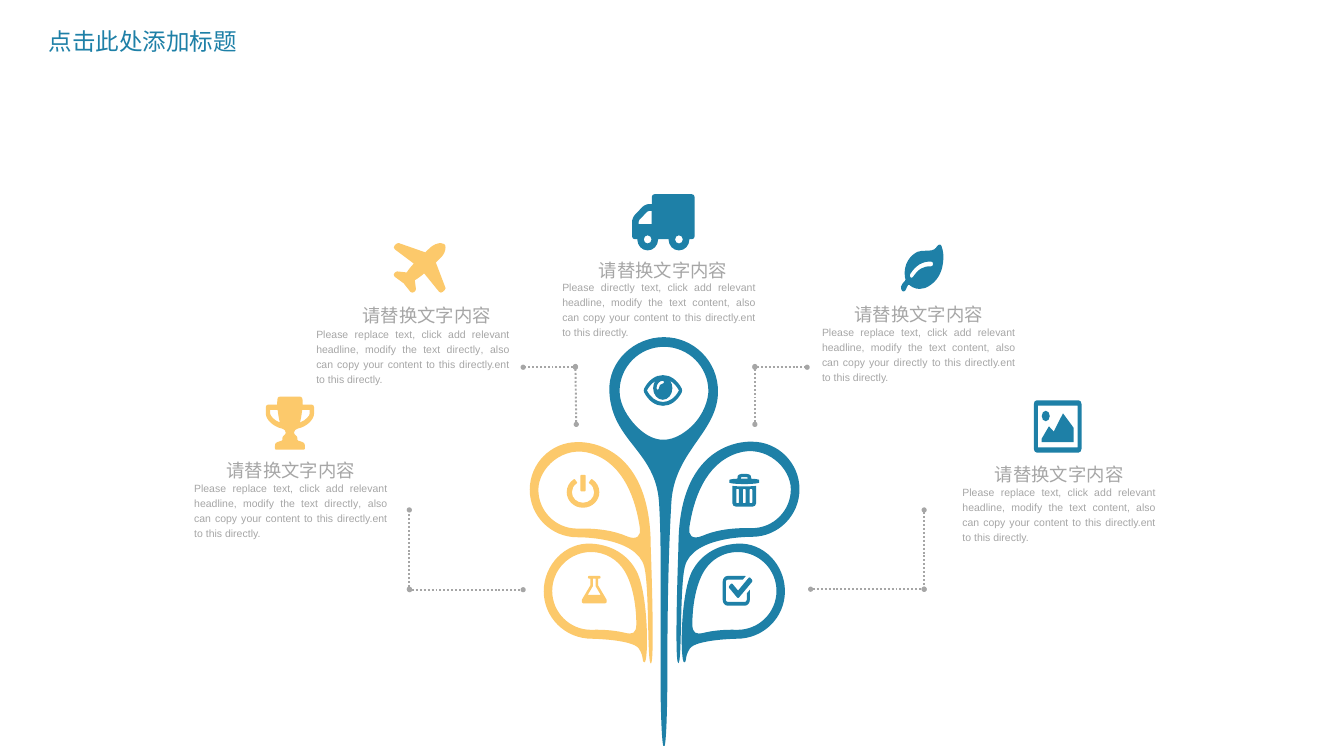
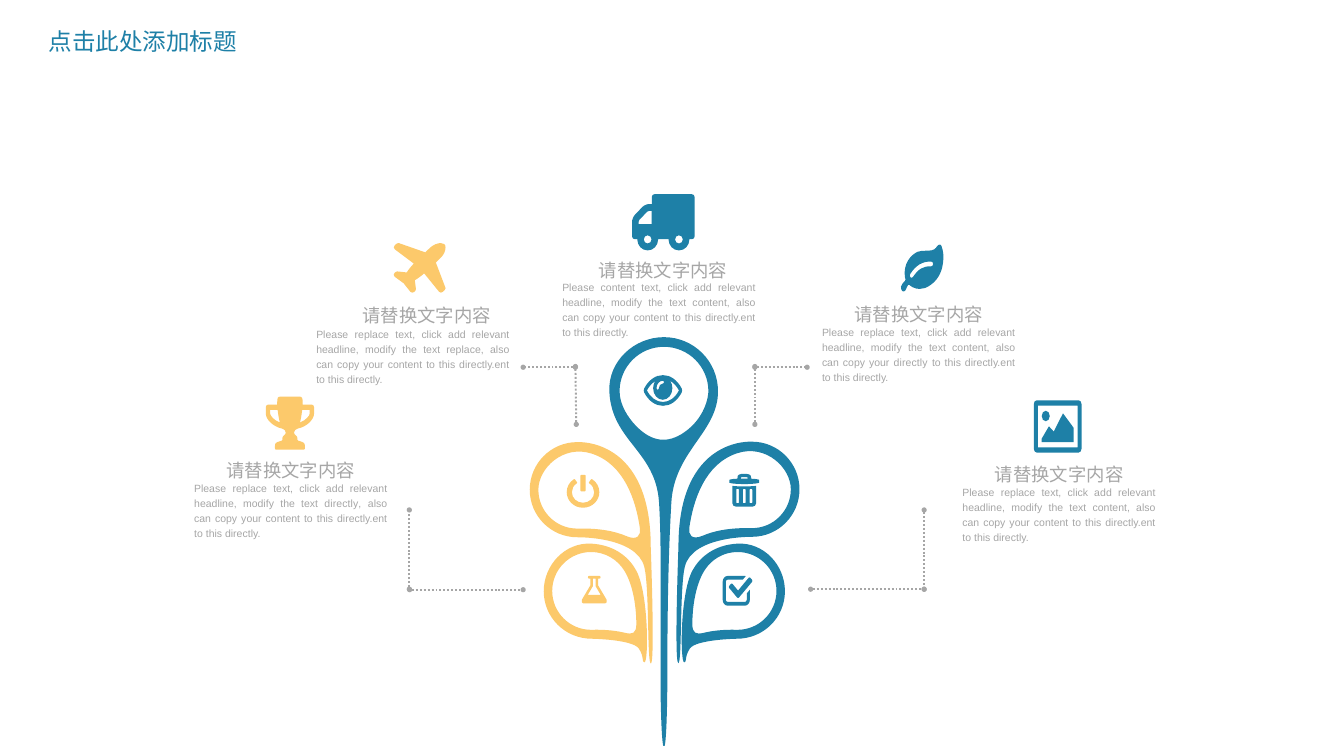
Please directly: directly -> content (618, 288)
directly: directly -> replace (465, 350)
